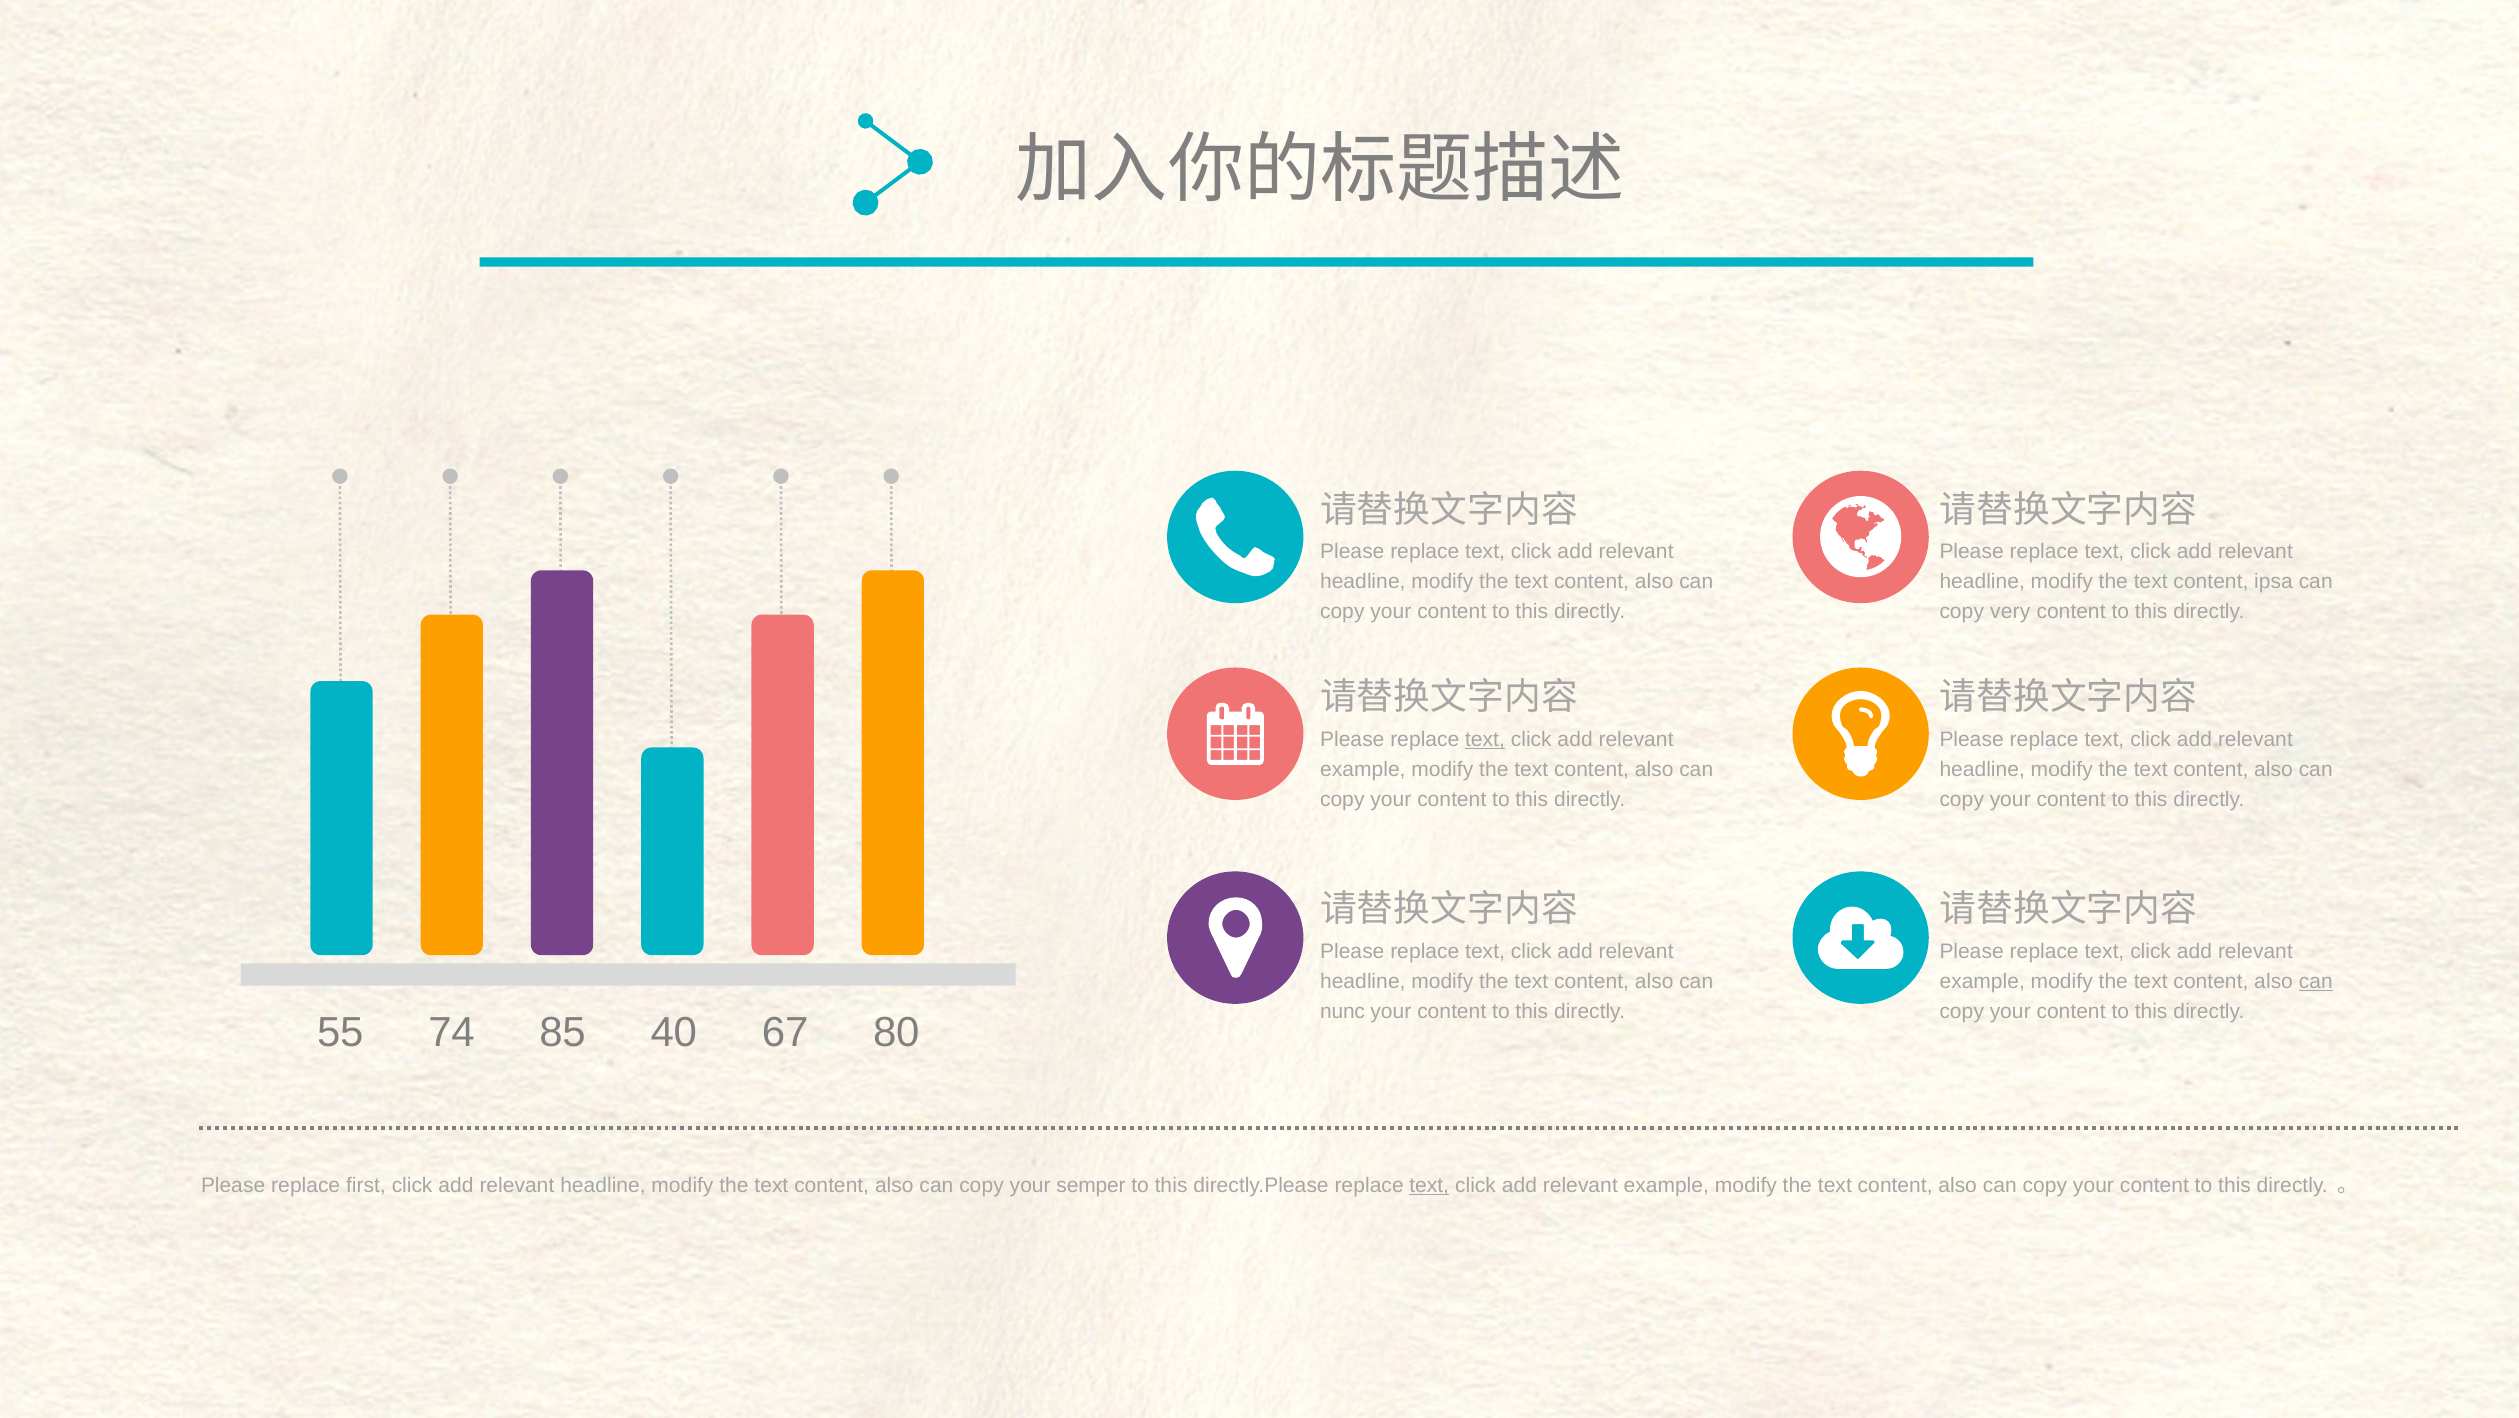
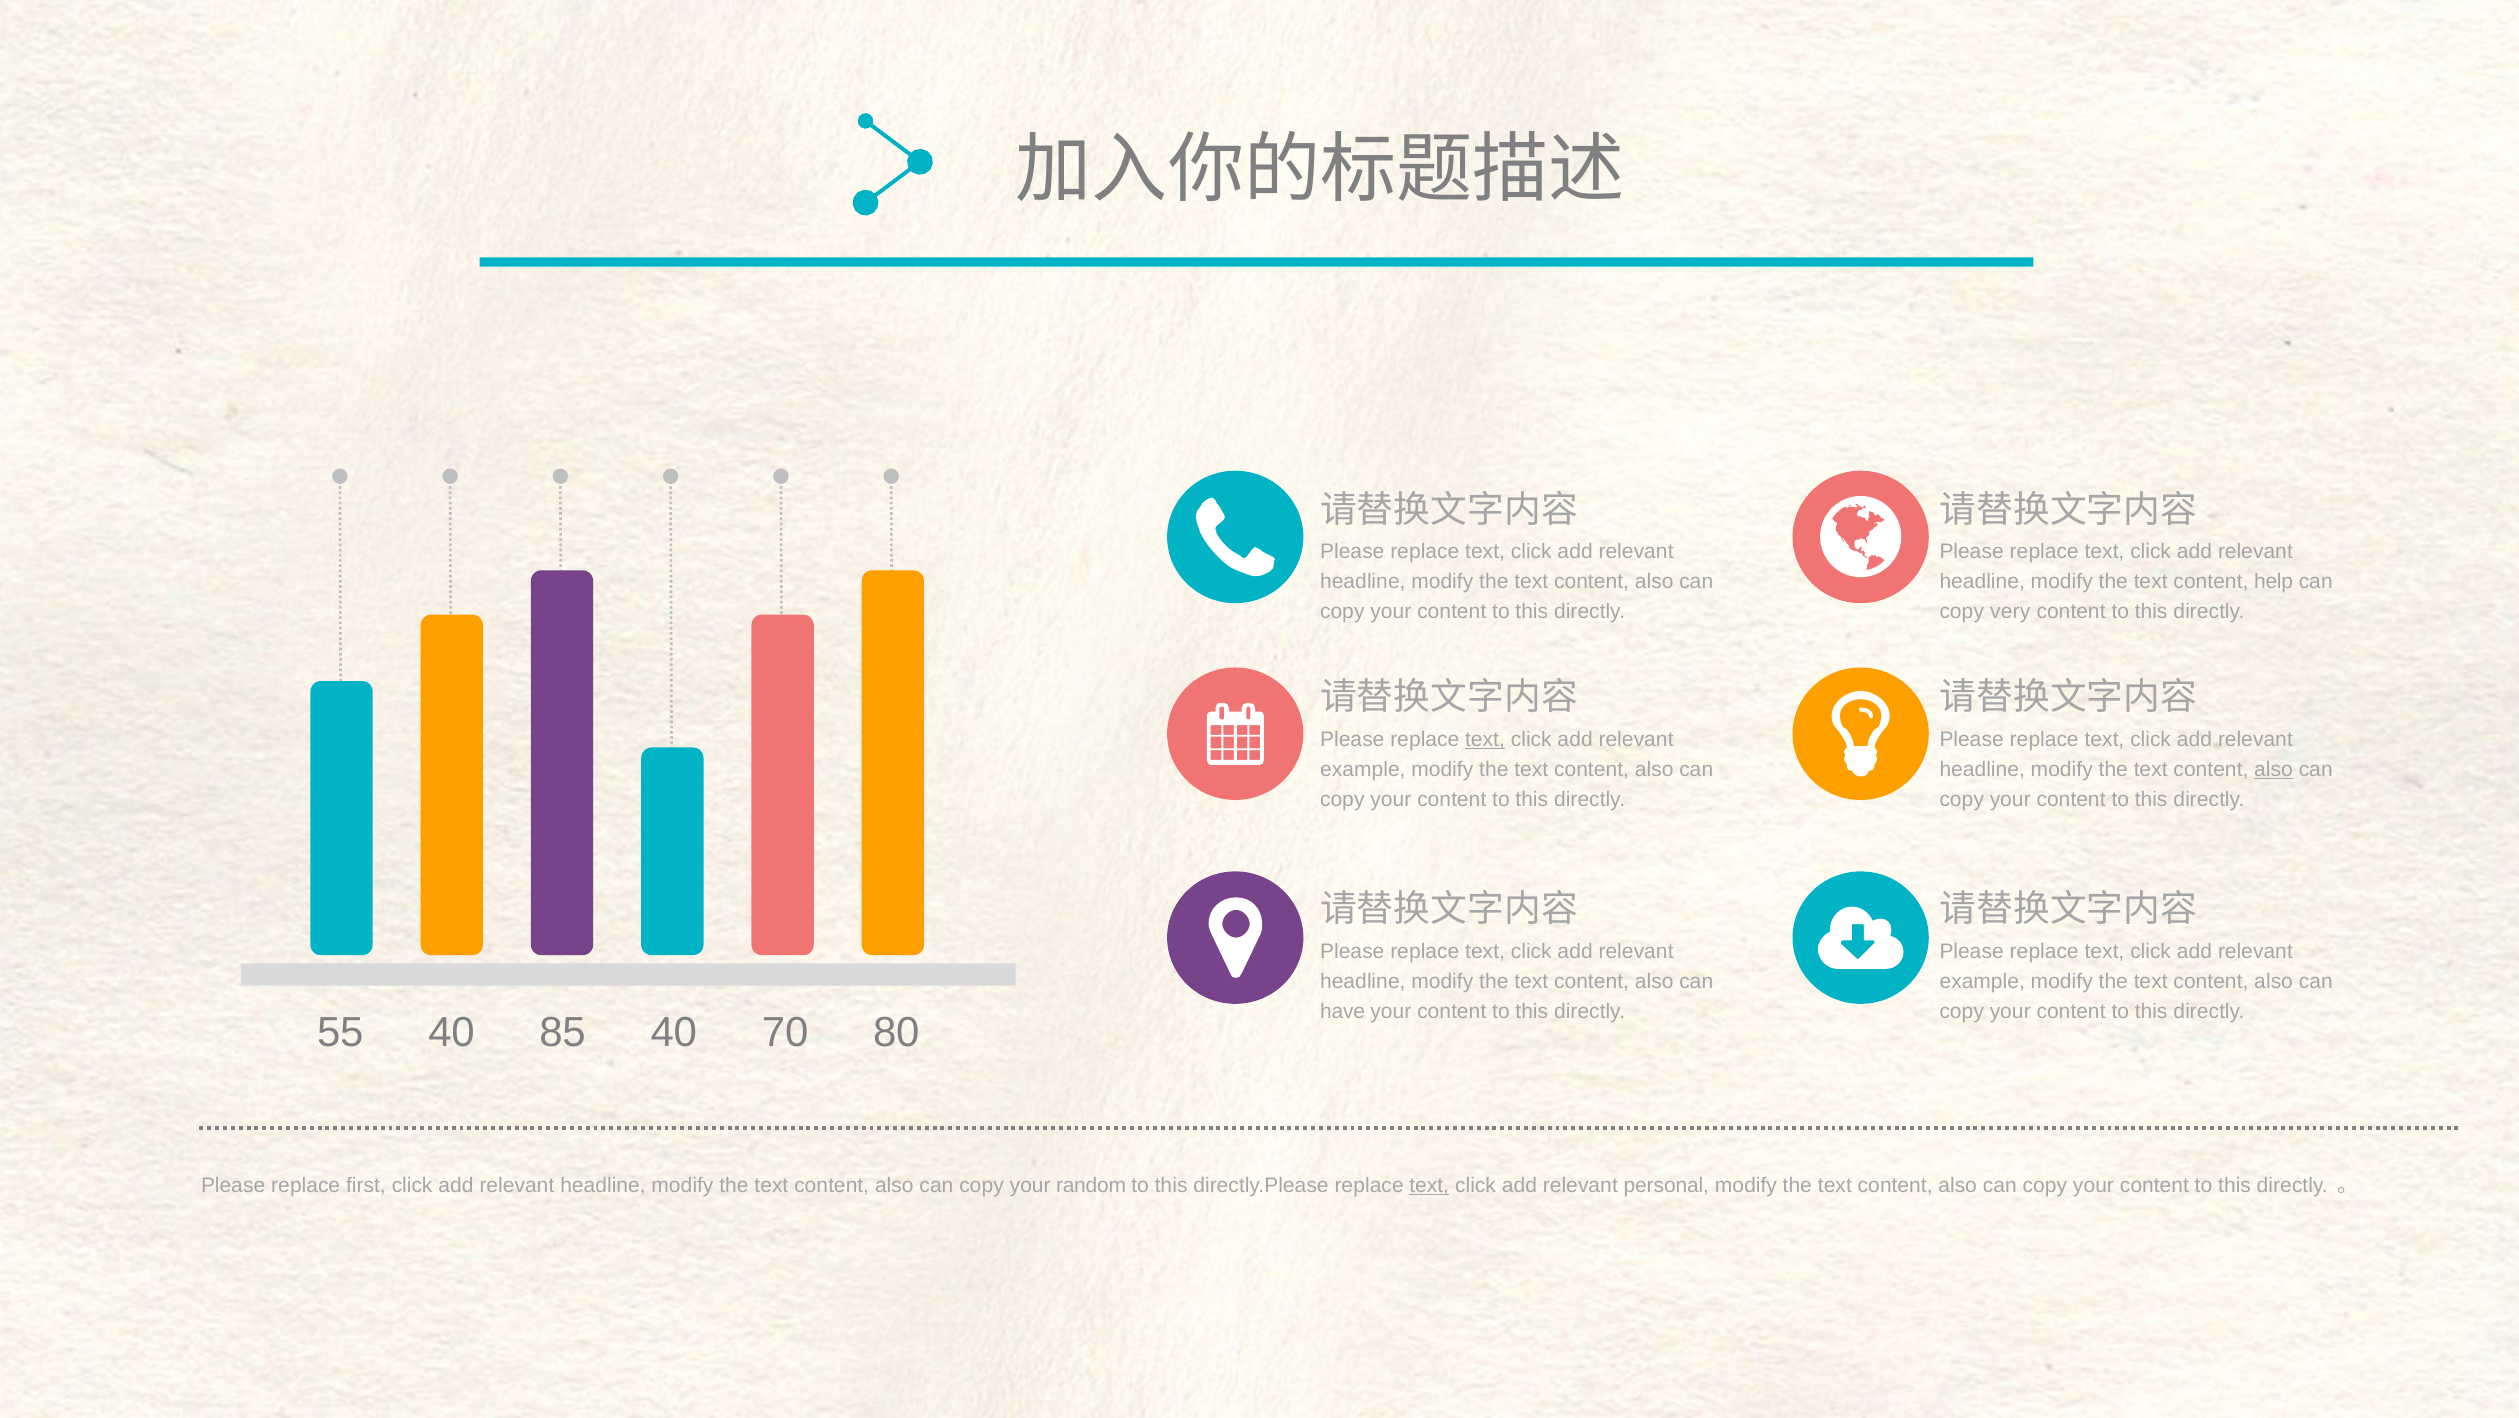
ipsa: ipsa -> help (2274, 582)
also underline: none -> present (2273, 769)
can underline: present -> none (2316, 981)
nunc: nunc -> have (1343, 1011)
55 74: 74 -> 40 (451, 1032)
67: 67 -> 70 (785, 1032)
semper: semper -> random (1091, 1185)
example: example -> personal (1666, 1185)
